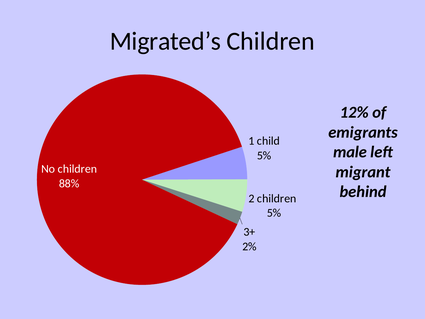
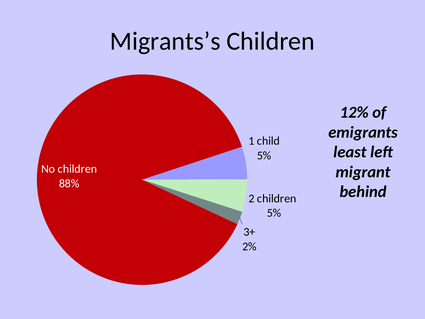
Migrated’s: Migrated’s -> Migrants’s (165, 41)
male: male -> least (350, 152)
